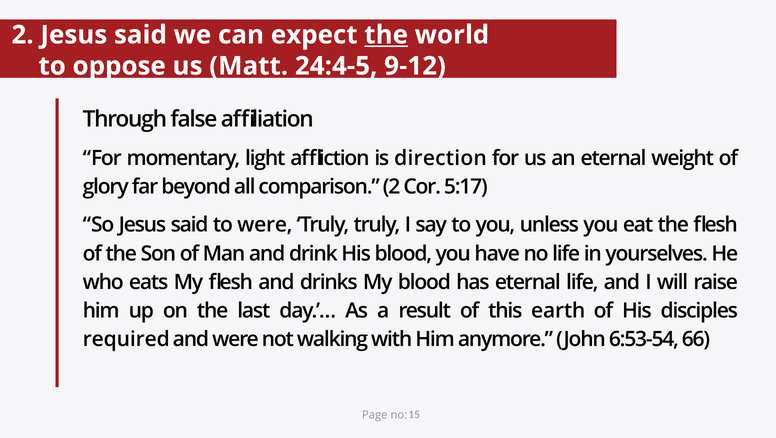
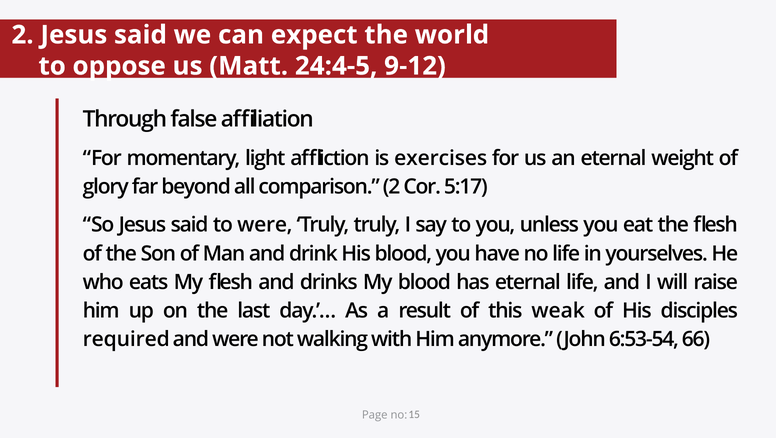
the underline: present -> none (386, 35)
direction: direction -> exercises (441, 158)
earth: earth -> weak (558, 310)
